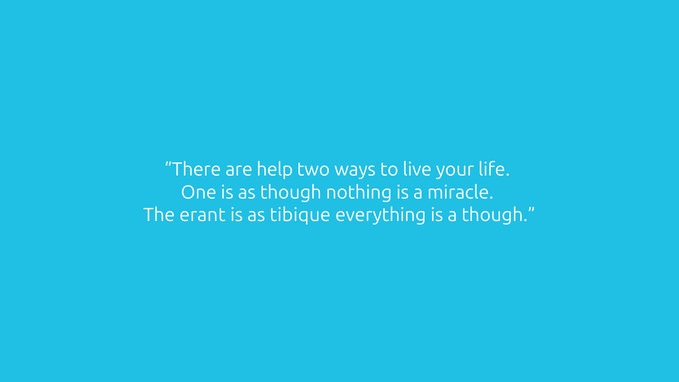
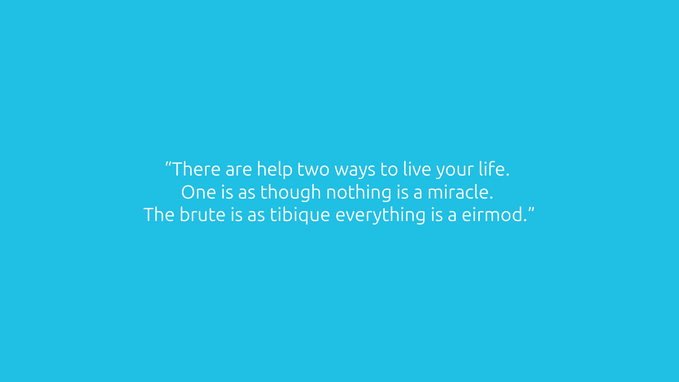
erant: erant -> brute (203, 215)
a though: though -> eirmod (498, 215)
